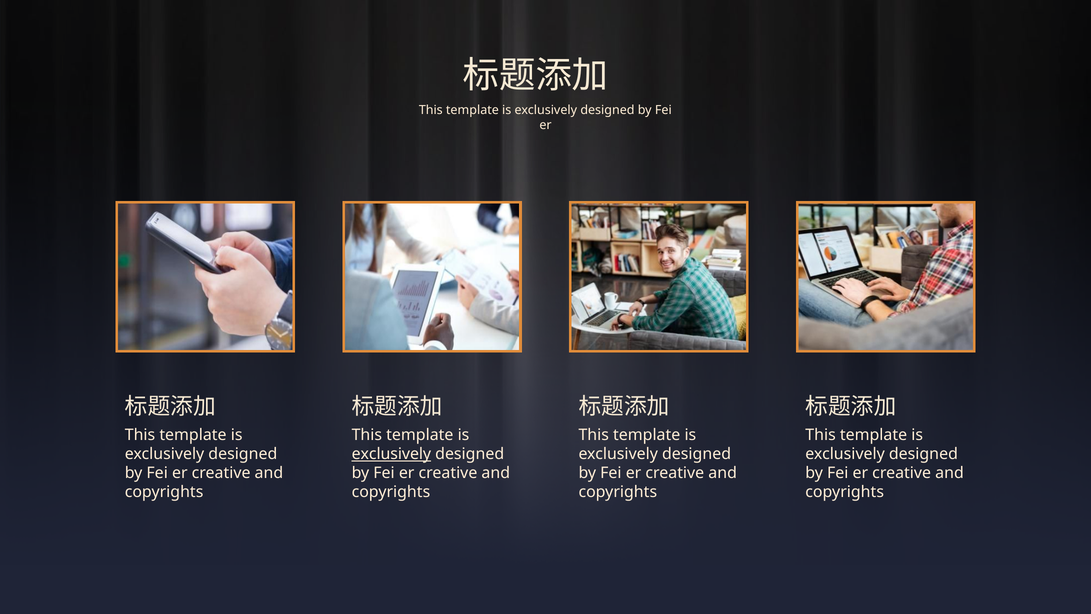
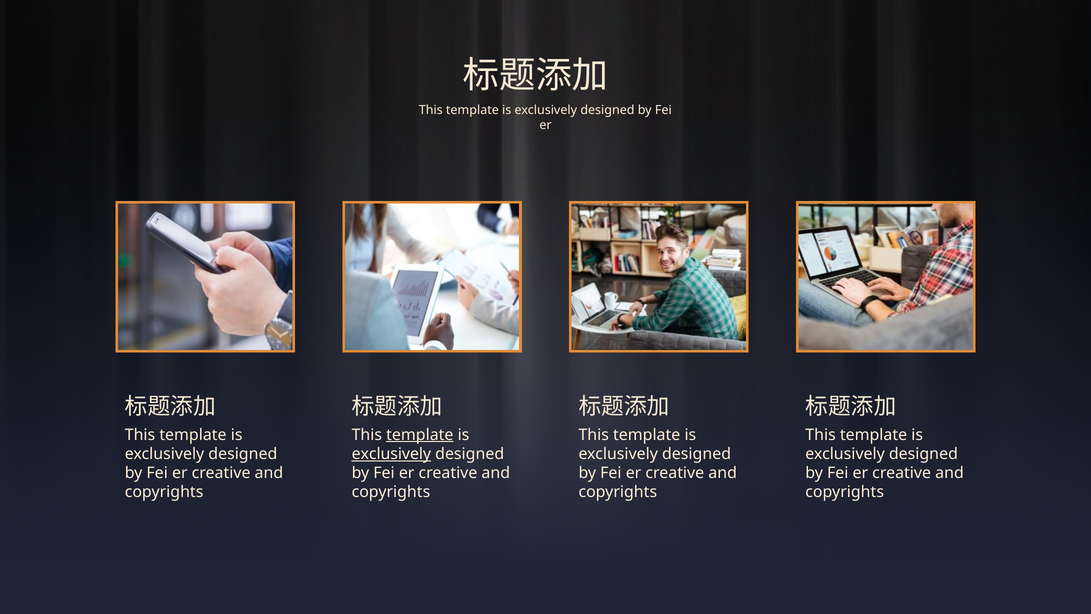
template underline: none -> present (420, 435)
